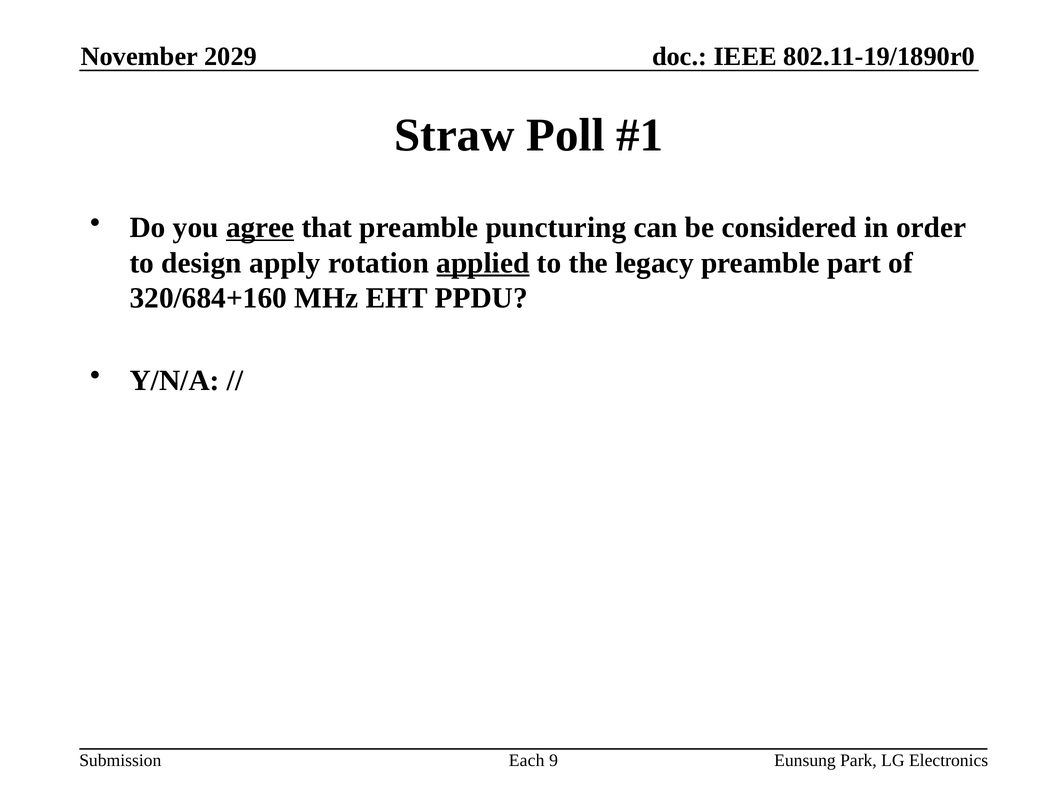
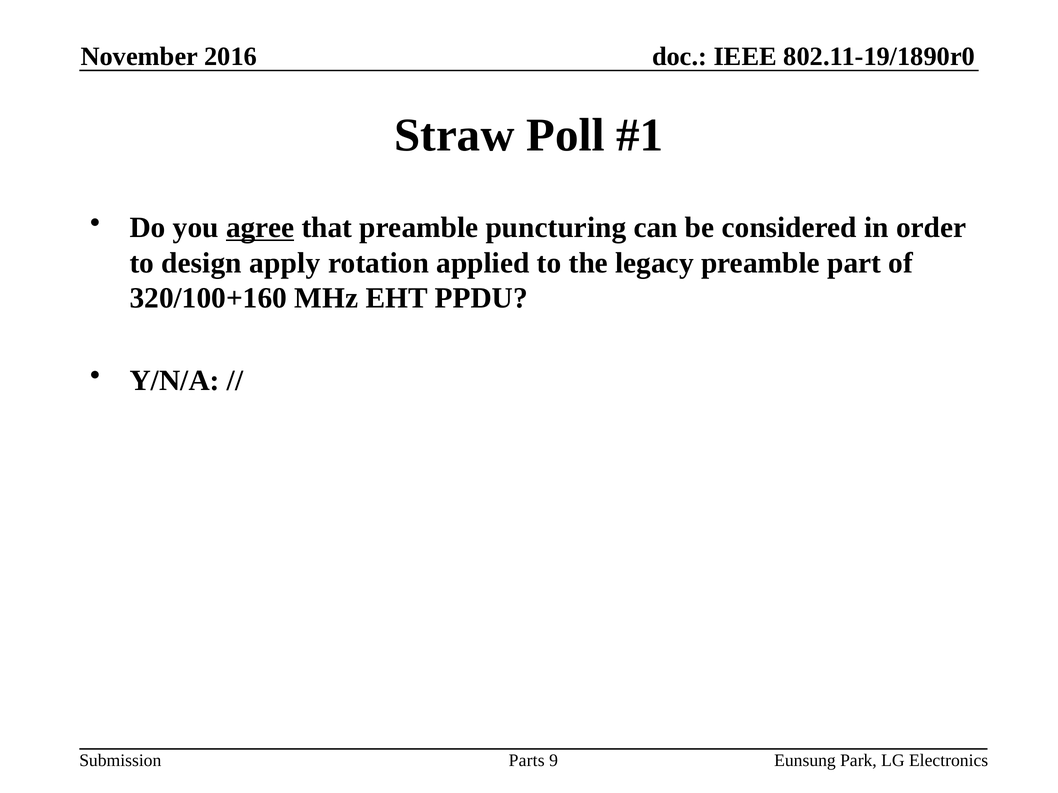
2029: 2029 -> 2016 (231, 56)
applied underline: present -> none (483, 263)
320/684+160: 320/684+160 -> 320/100+160 (208, 298)
Each: Each -> Parts (527, 761)
